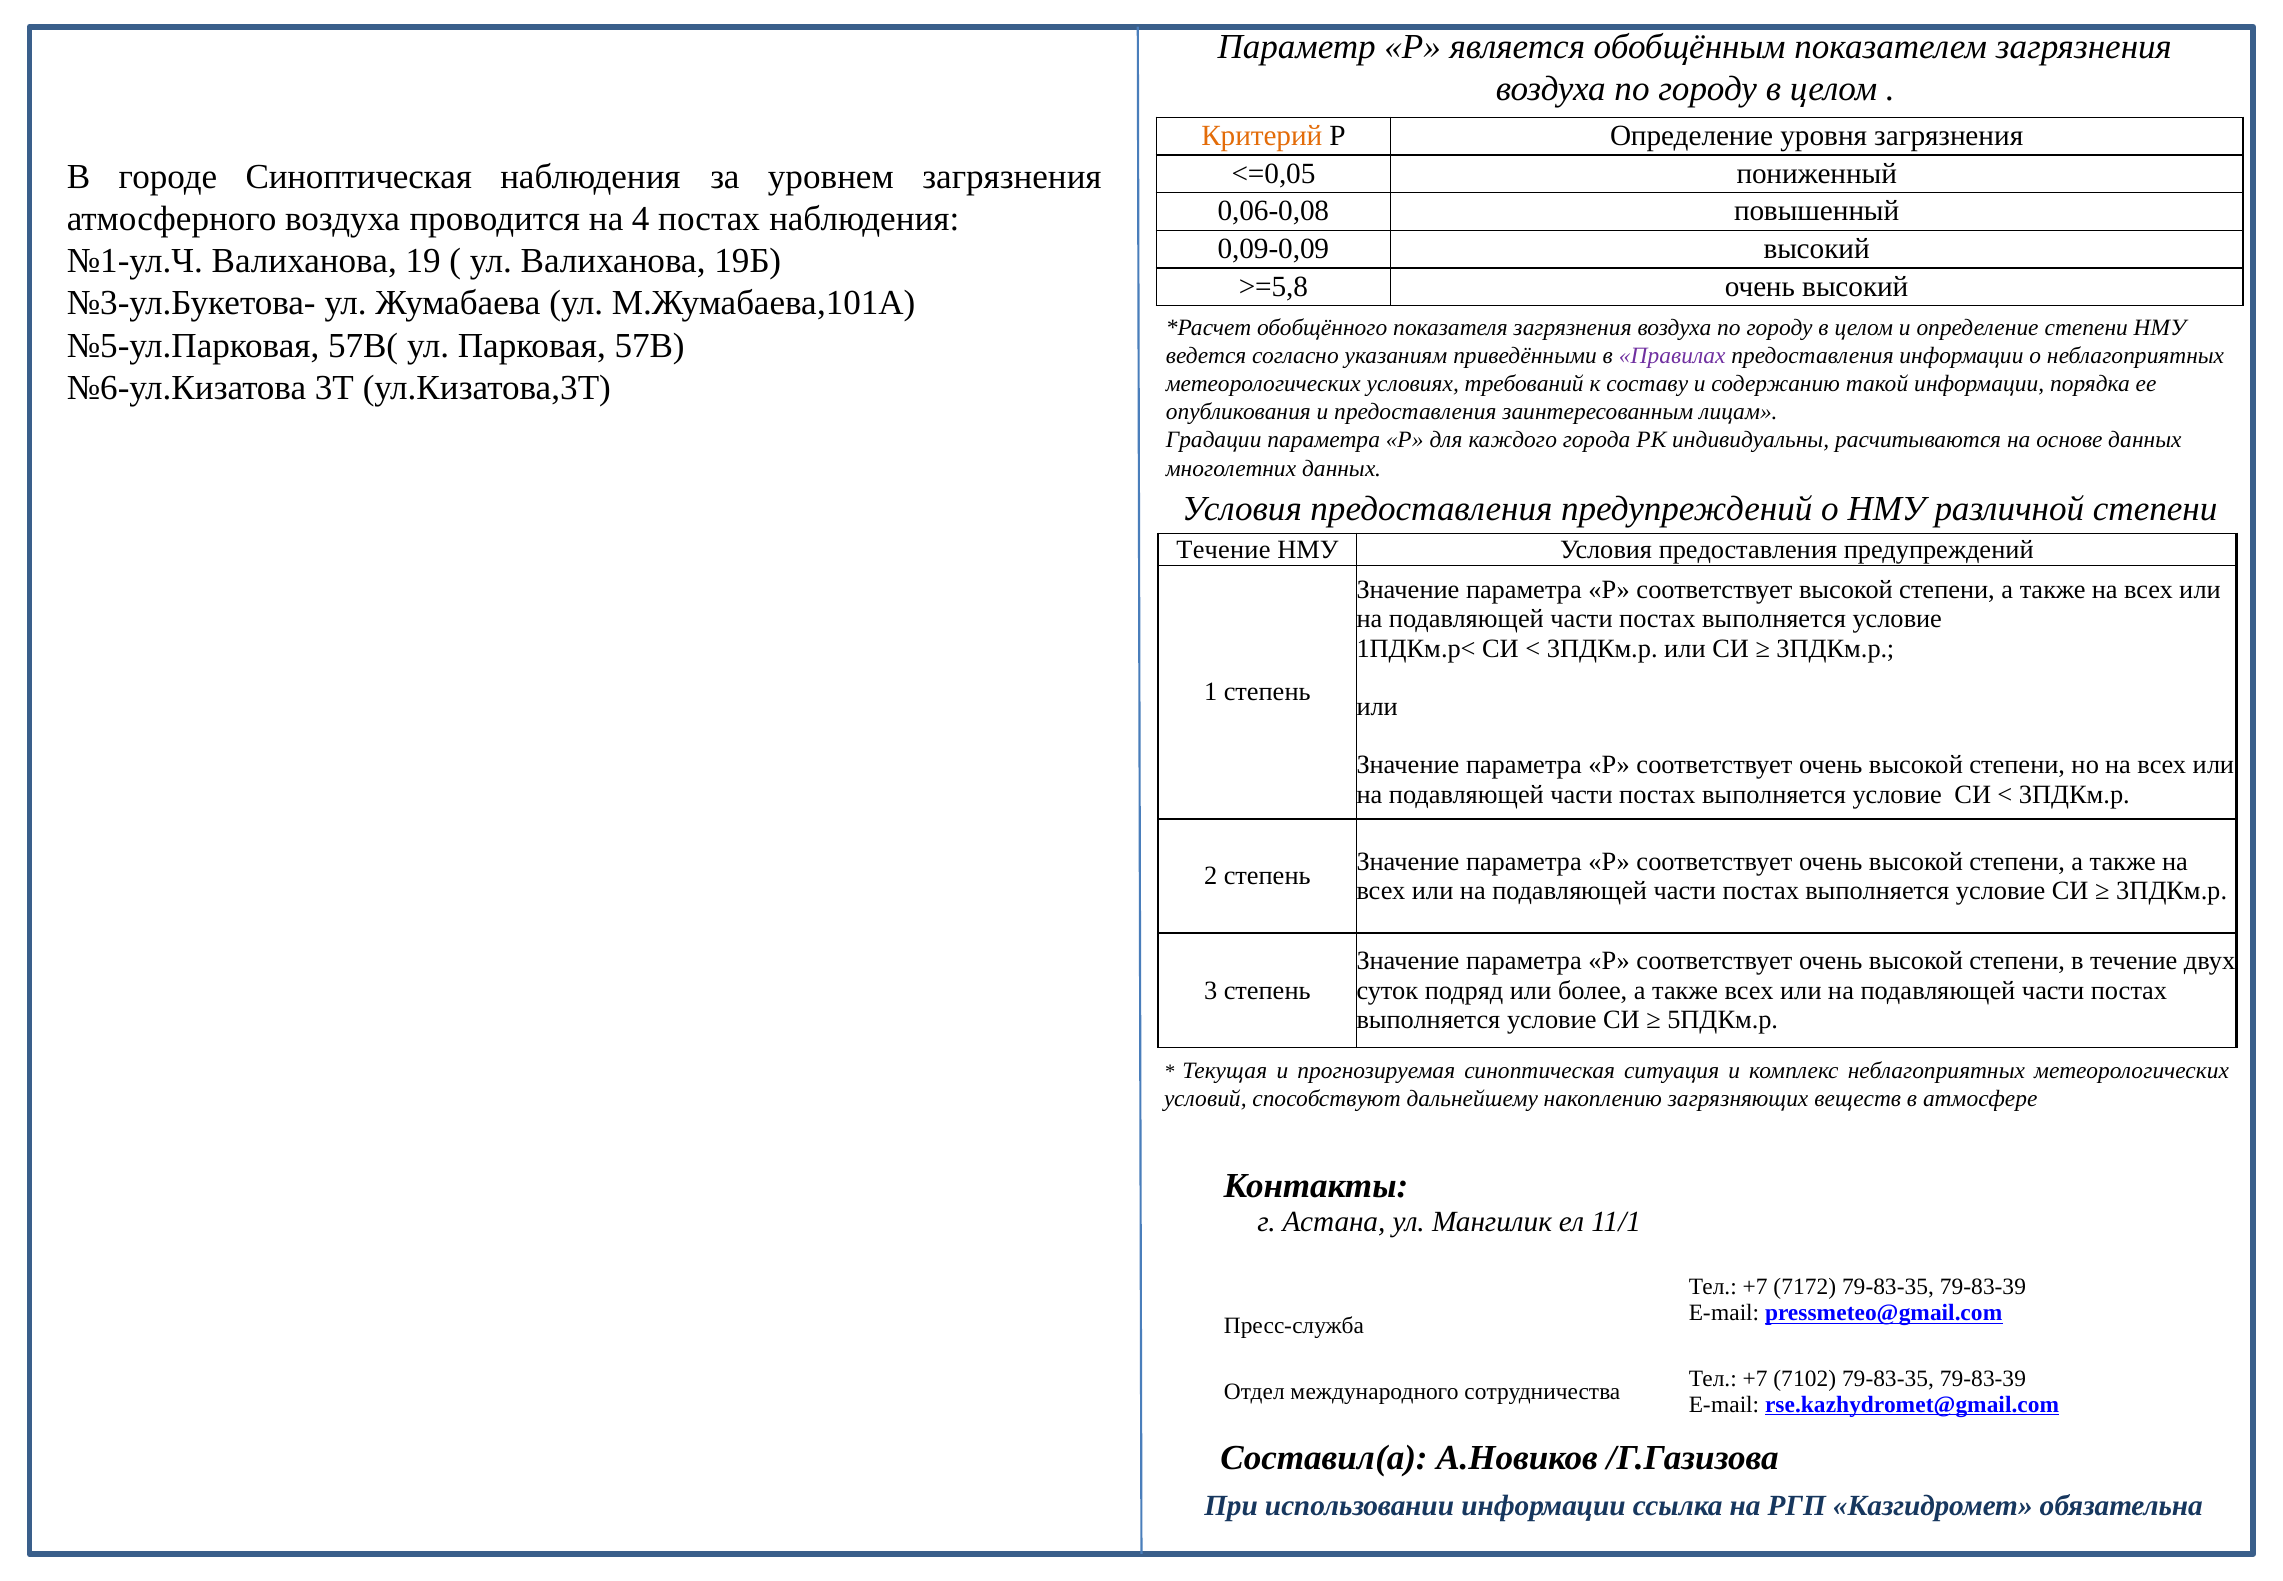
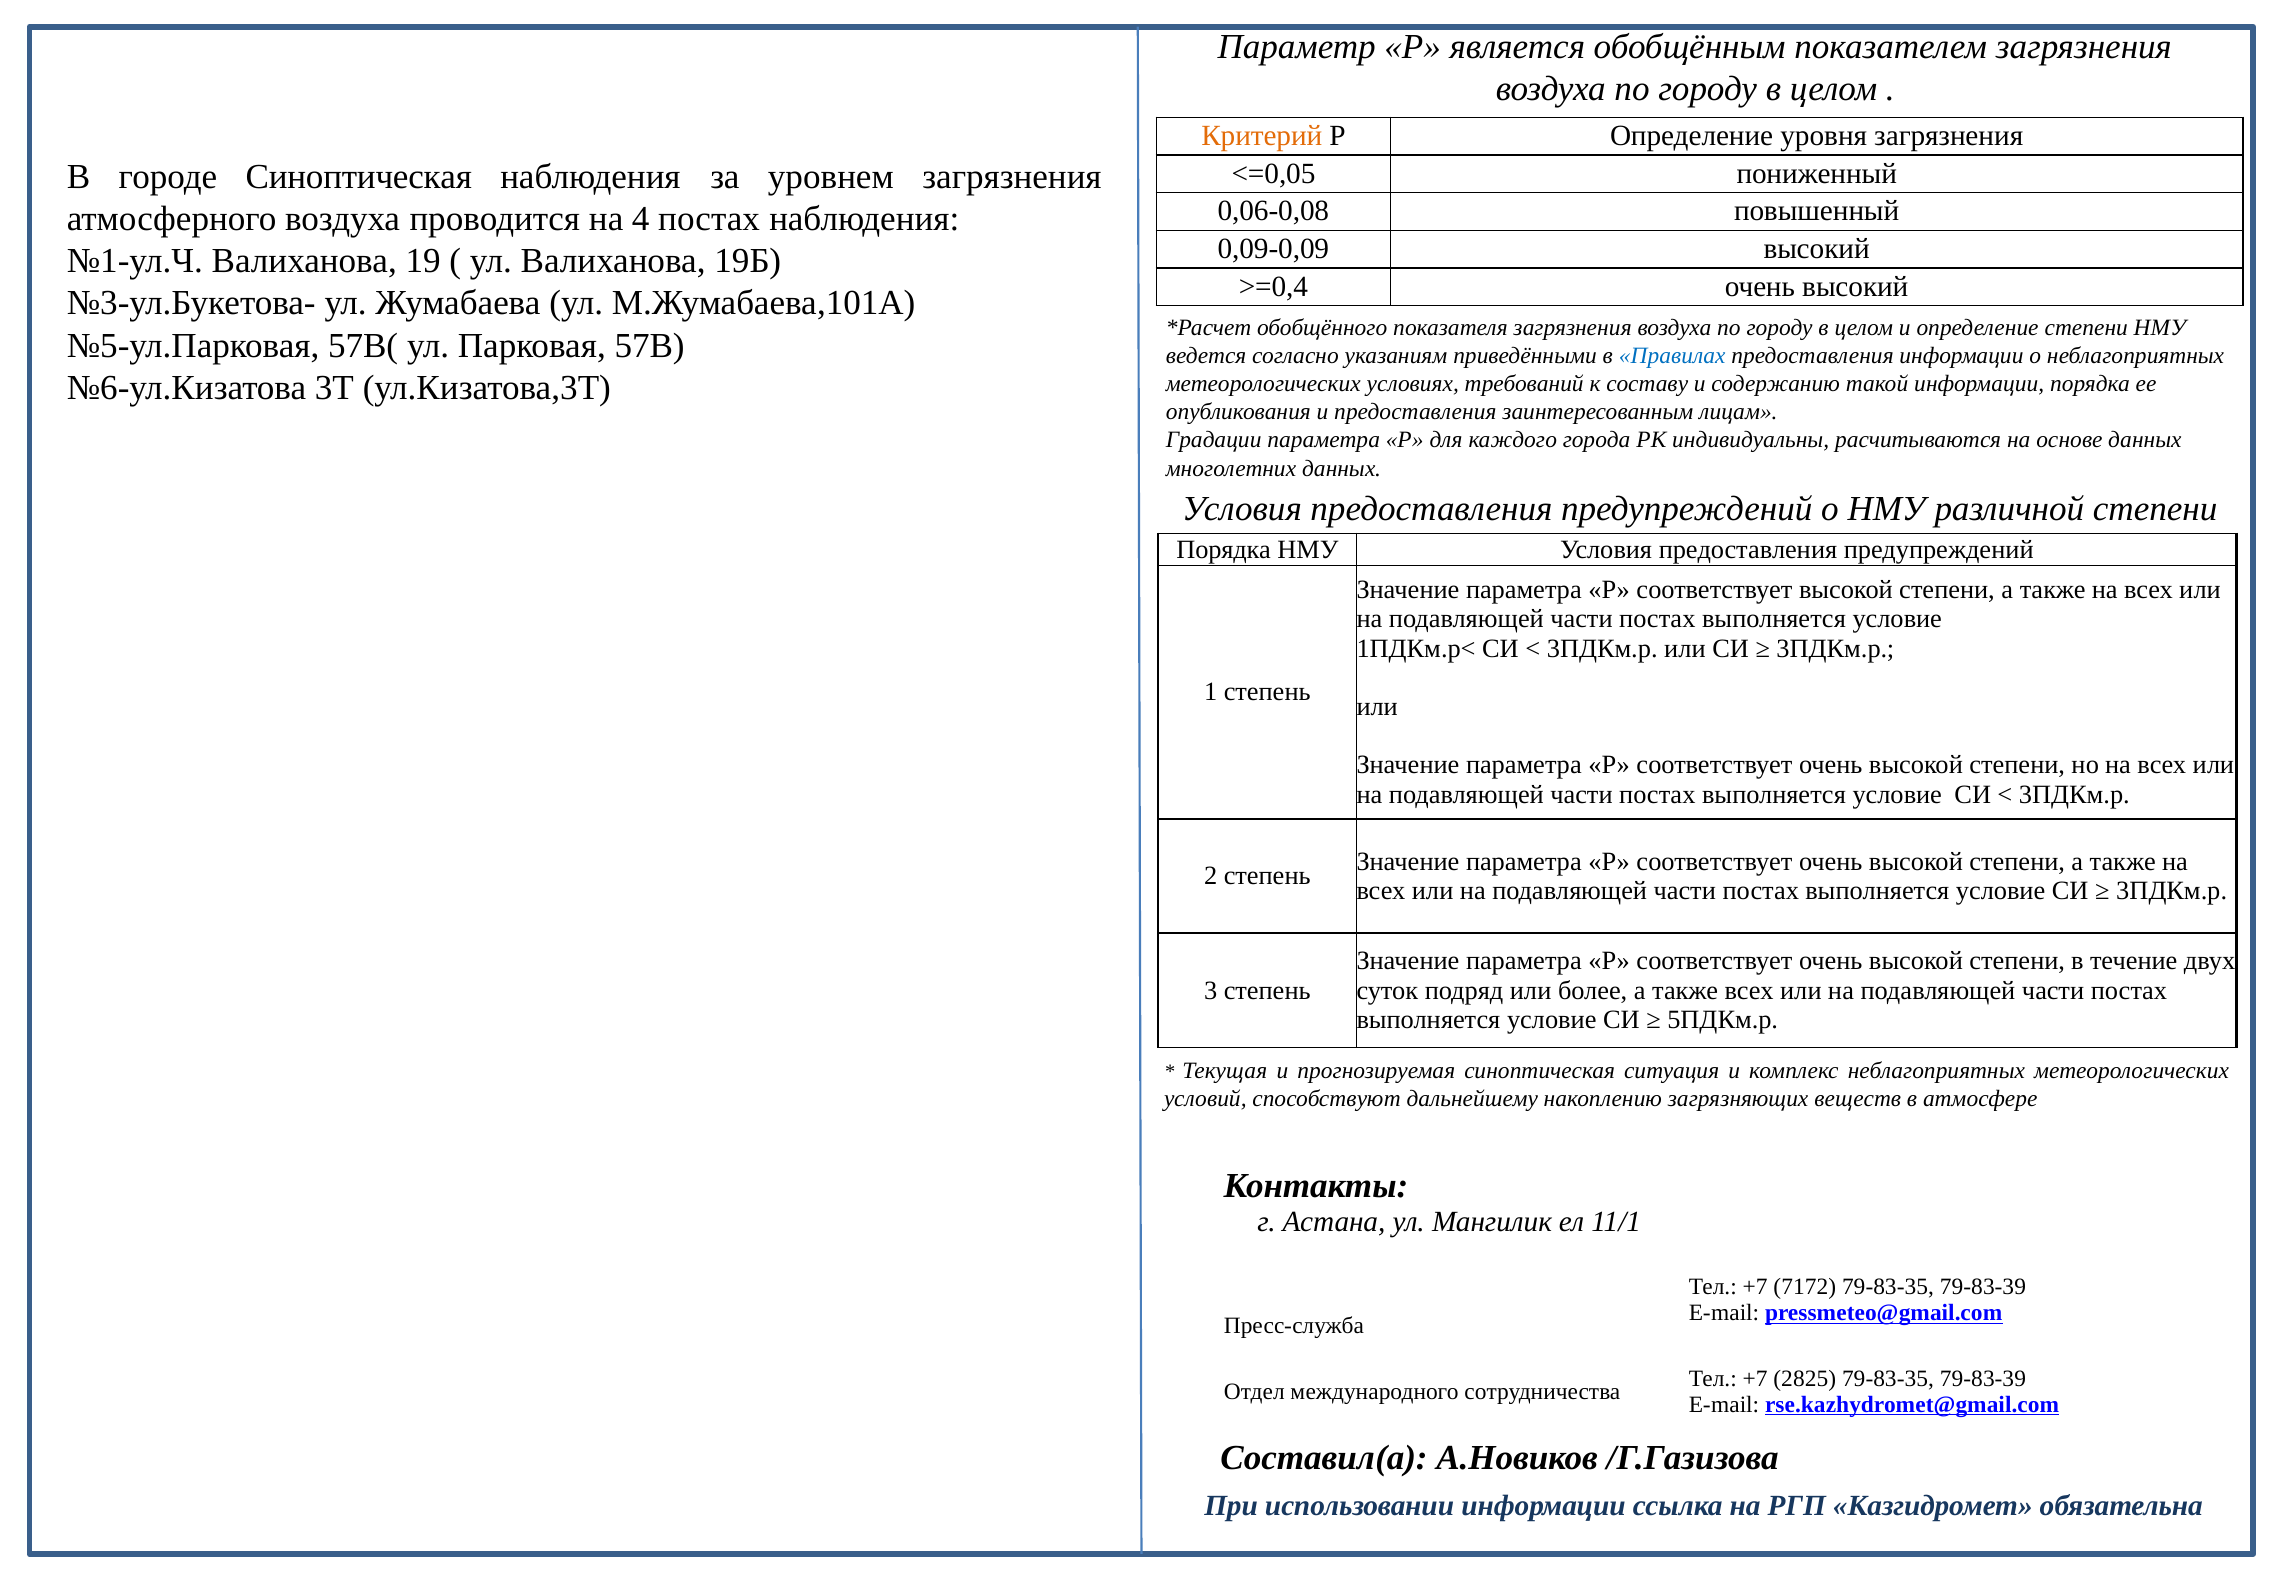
>=5,8: >=5,8 -> >=0,4 (1273, 286)
Правилах colour: purple -> blue (1672, 356)
Течение: Течение -> Порядка (1224, 549)
7102: 7102 -> 2825 (1805, 1378)
